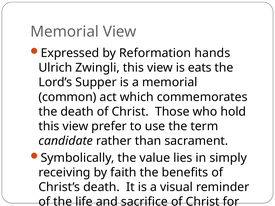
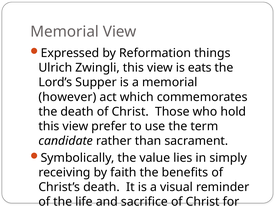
hands: hands -> things (212, 53)
common: common -> however (67, 97)
